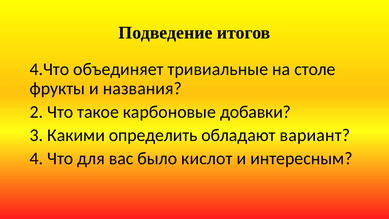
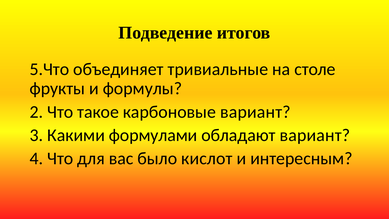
4.Что: 4.Что -> 5.Что (49, 69)
названия: названия -> формулы (142, 88)
карбоновые добавки: добавки -> вариант (255, 112)
определить: определить -> формулами (153, 135)
